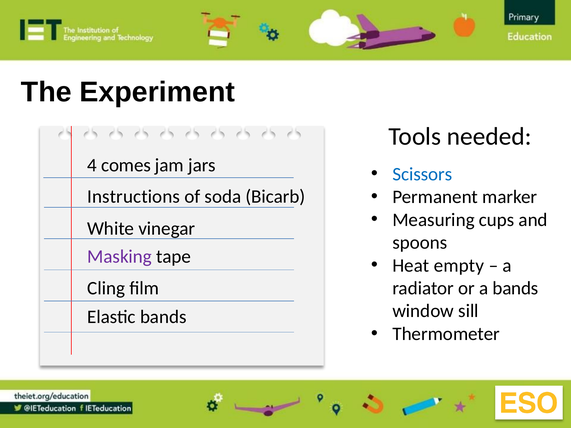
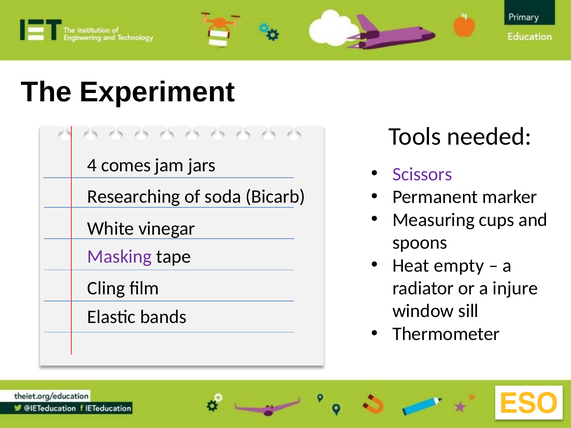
Scissors colour: blue -> purple (422, 174)
Instructions: Instructions -> Researching (134, 197)
a bands: bands -> injure (515, 288)
